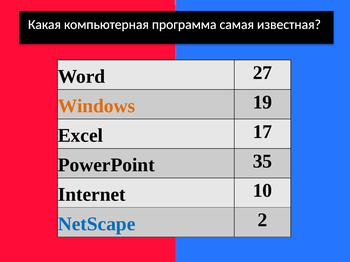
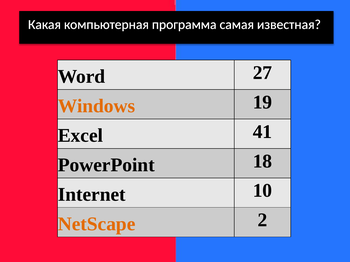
17: 17 -> 41 (262, 132)
35: 35 -> 18 (262, 161)
NetScape colour: blue -> orange (97, 224)
